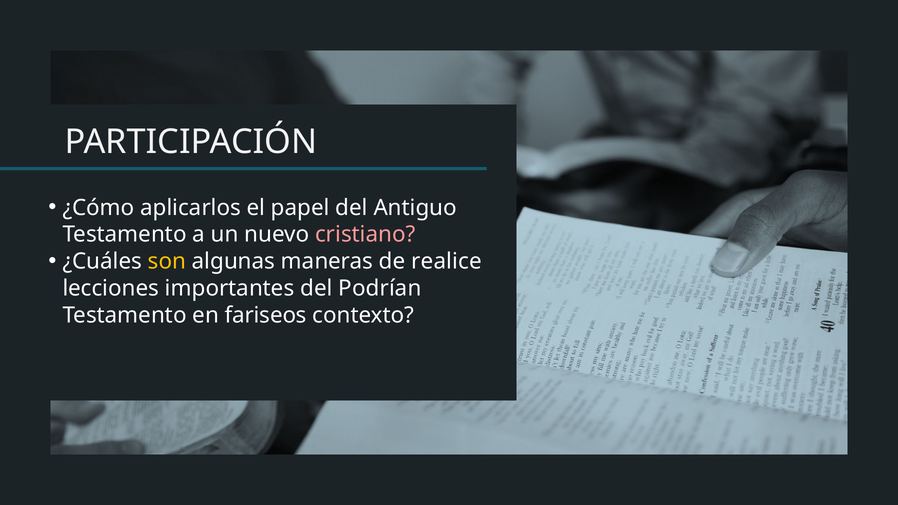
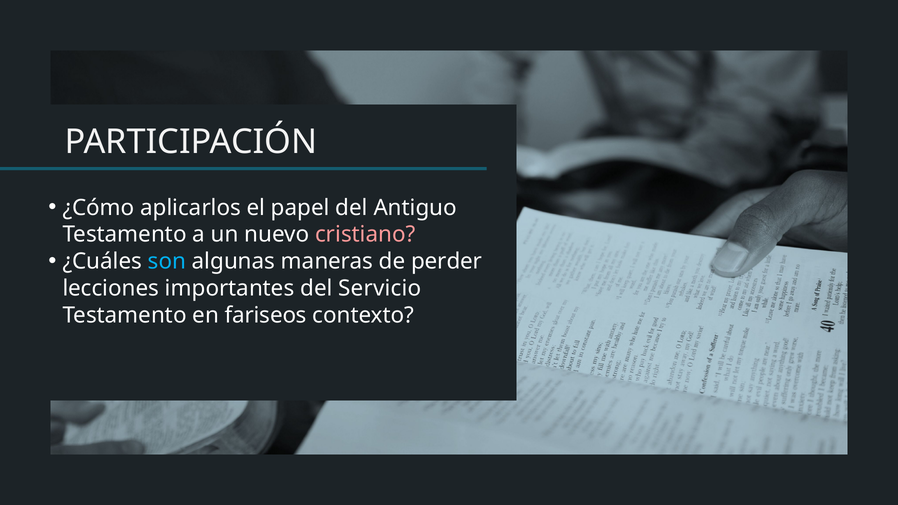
son colour: yellow -> light blue (167, 262)
realice: realice -> perder (447, 262)
Podrían: Podrían -> Servicio (380, 288)
